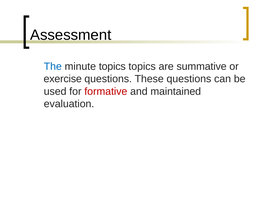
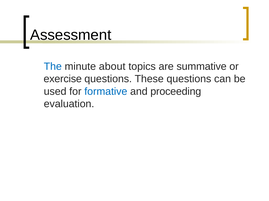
minute topics: topics -> about (112, 67)
formative colour: red -> blue (106, 92)
maintained: maintained -> proceeding (176, 92)
